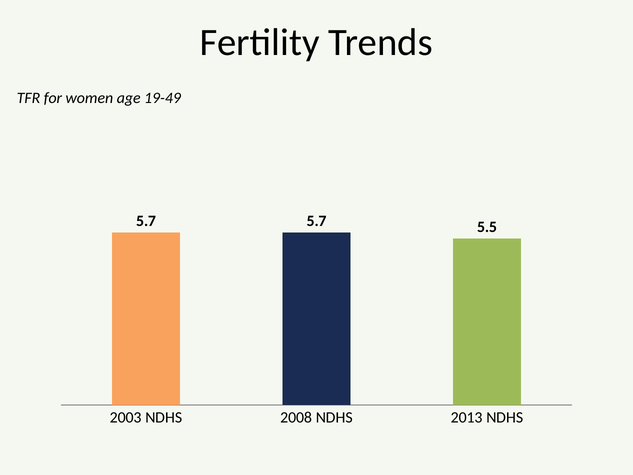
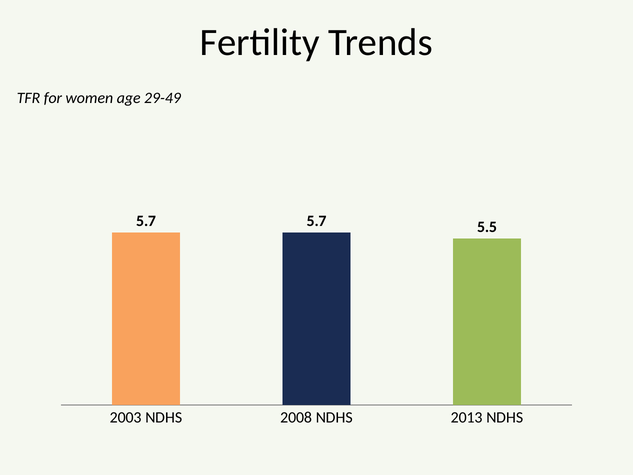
19-49: 19-49 -> 29-49 (163, 98)
